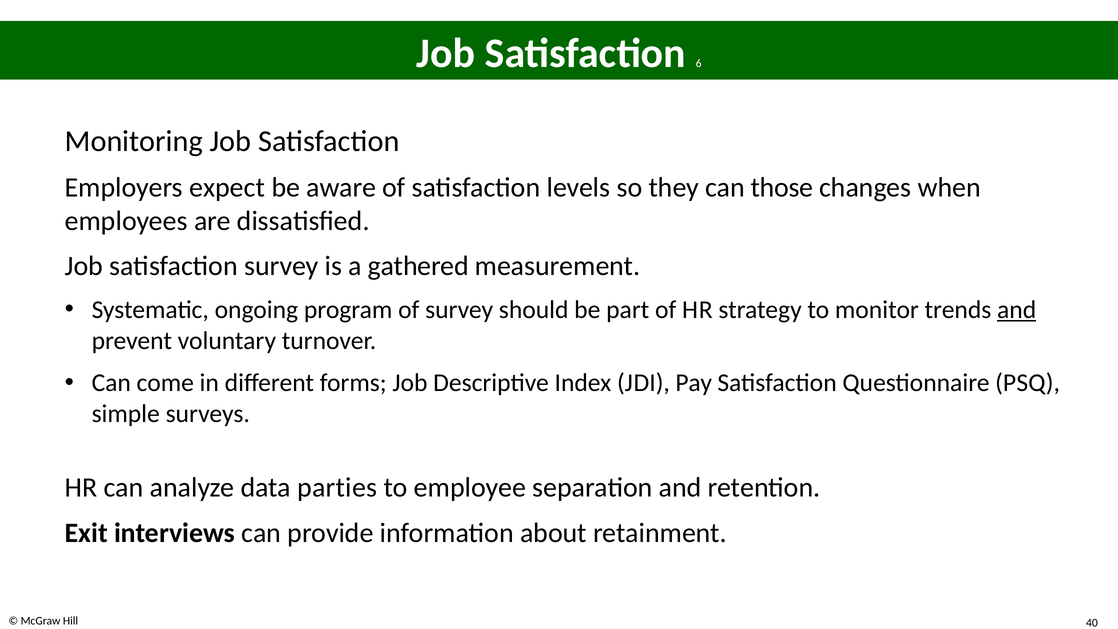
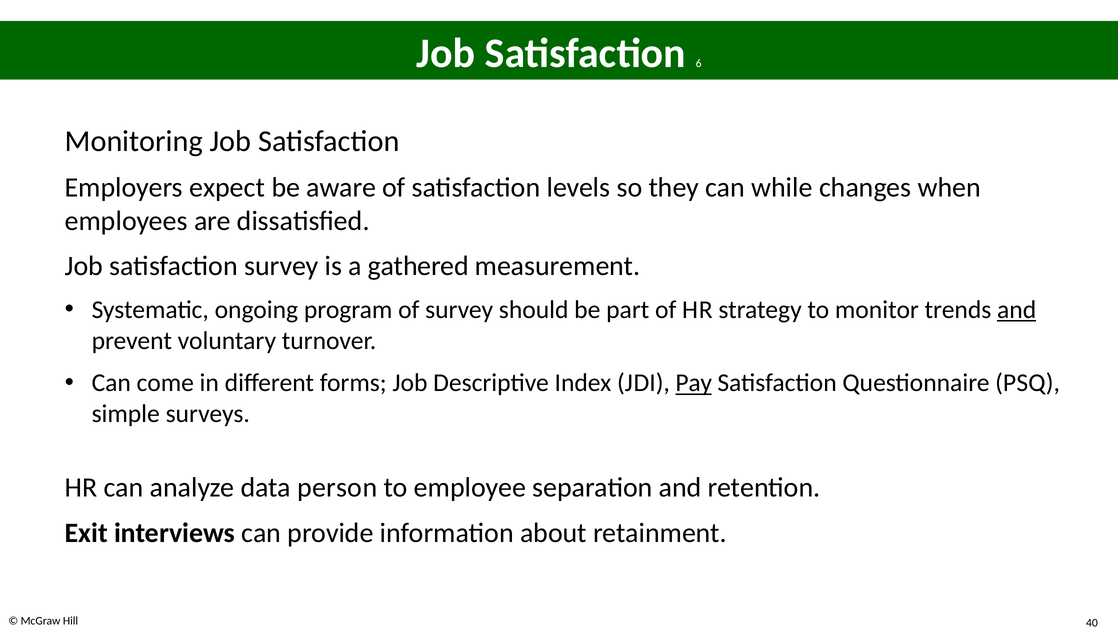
those: those -> while (782, 187)
Pay underline: none -> present (694, 383)
parties: parties -> person (337, 488)
